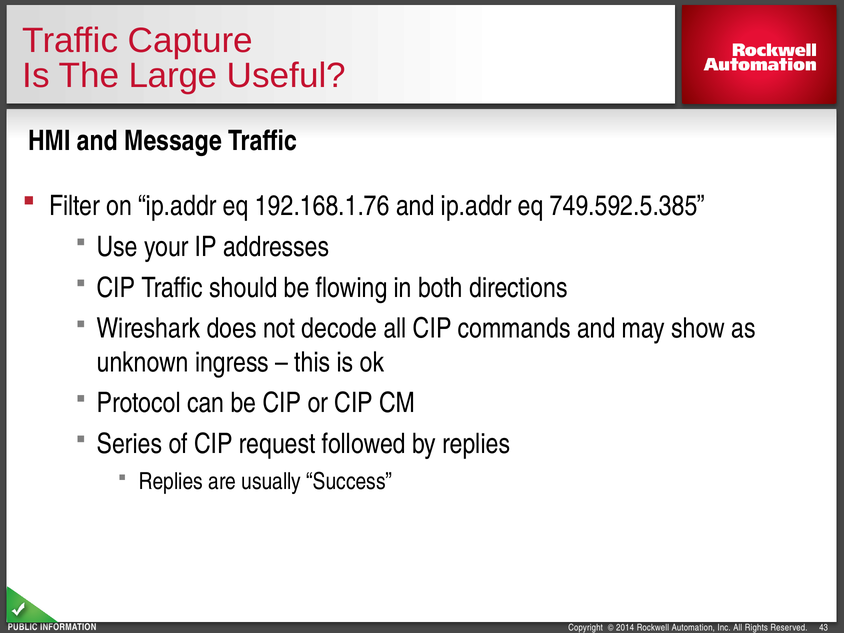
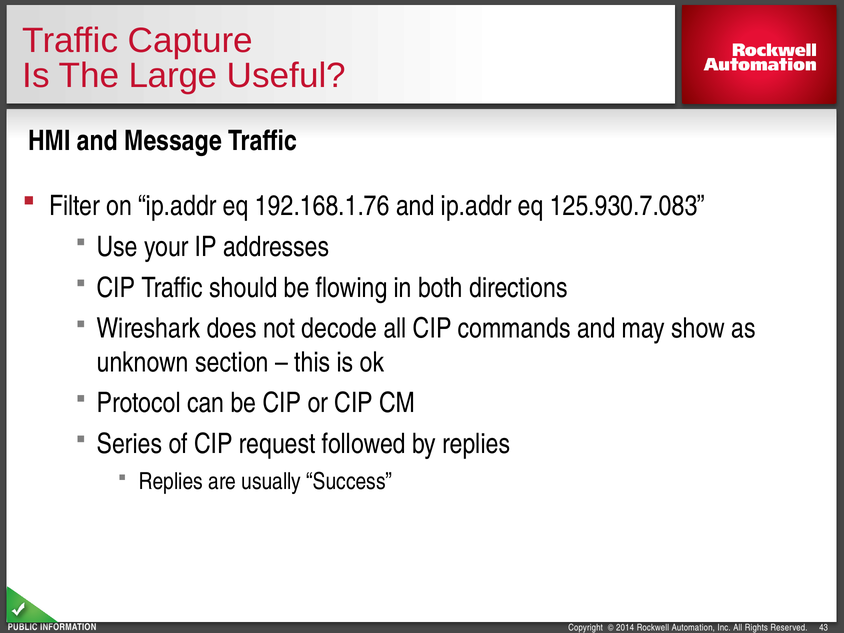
749.592.5.385: 749.592.5.385 -> 125.930.7.083 (627, 206)
ingress: ingress -> section (232, 362)
